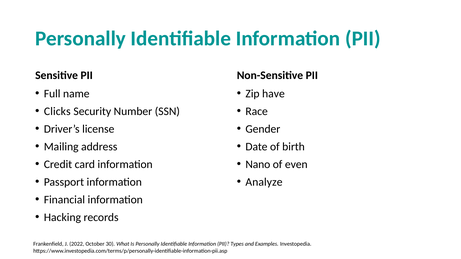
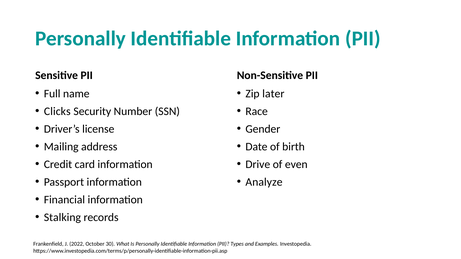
have: have -> later (273, 94)
Nano: Nano -> Drive (258, 165)
Hacking: Hacking -> Stalking (62, 218)
